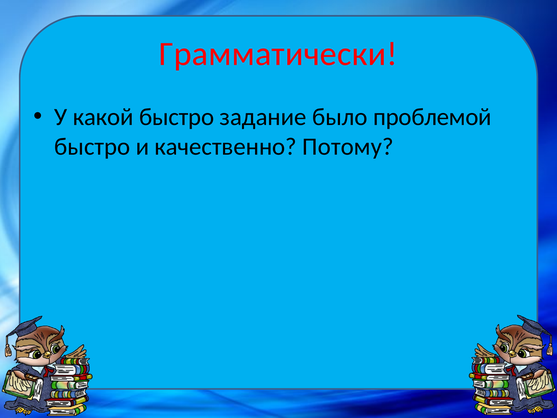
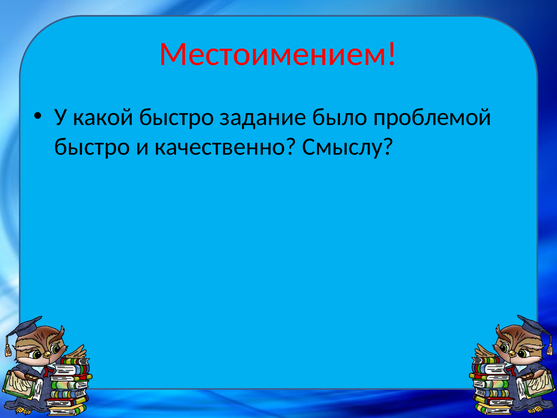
Грамматически: Грамматически -> Местоимением (278, 54)
Потому: Потому -> Смыслу (348, 147)
